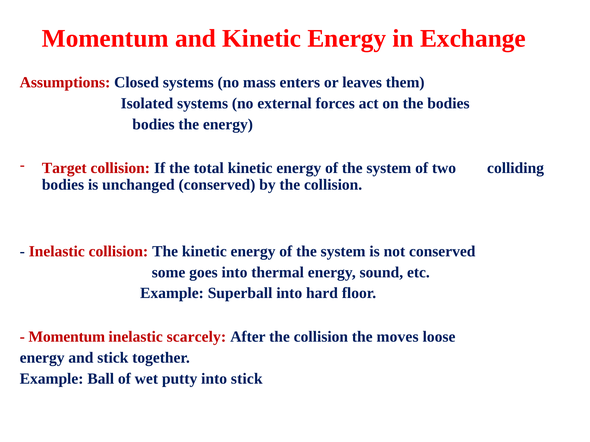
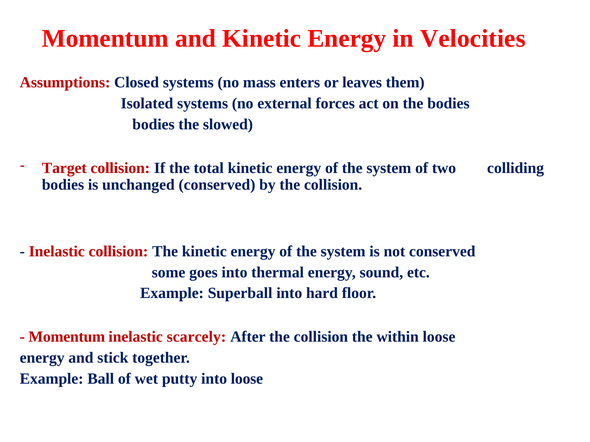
Exchange: Exchange -> Velocities (473, 39)
the energy: energy -> slowed (228, 124)
moves: moves -> within (398, 337)
into stick: stick -> loose (247, 379)
